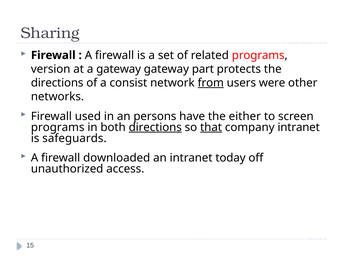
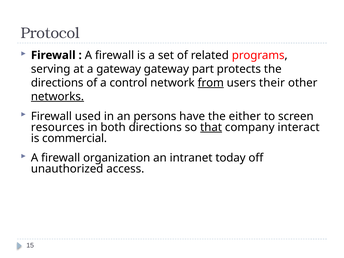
Sharing: Sharing -> Protocol (50, 33)
version: version -> serving (51, 69)
consist: consist -> control (128, 83)
were: were -> their (272, 83)
networks underline: none -> present (57, 97)
programs: programs -> resources (58, 127)
directions underline: present -> none (155, 127)
company intranet: intranet -> interact (299, 127)
safeguards: safeguards -> commercial (75, 138)
downloaded: downloaded -> organization (117, 158)
